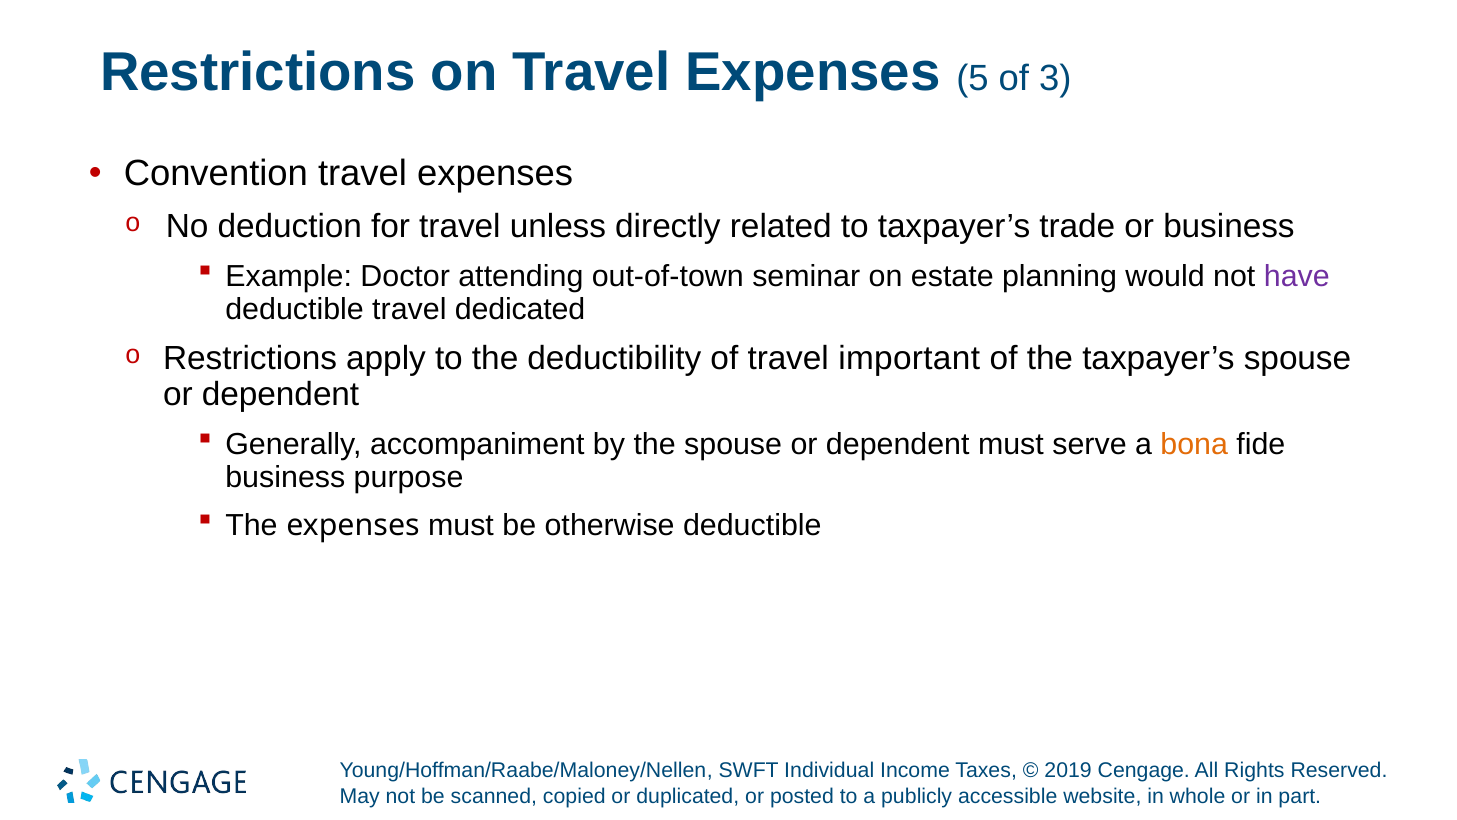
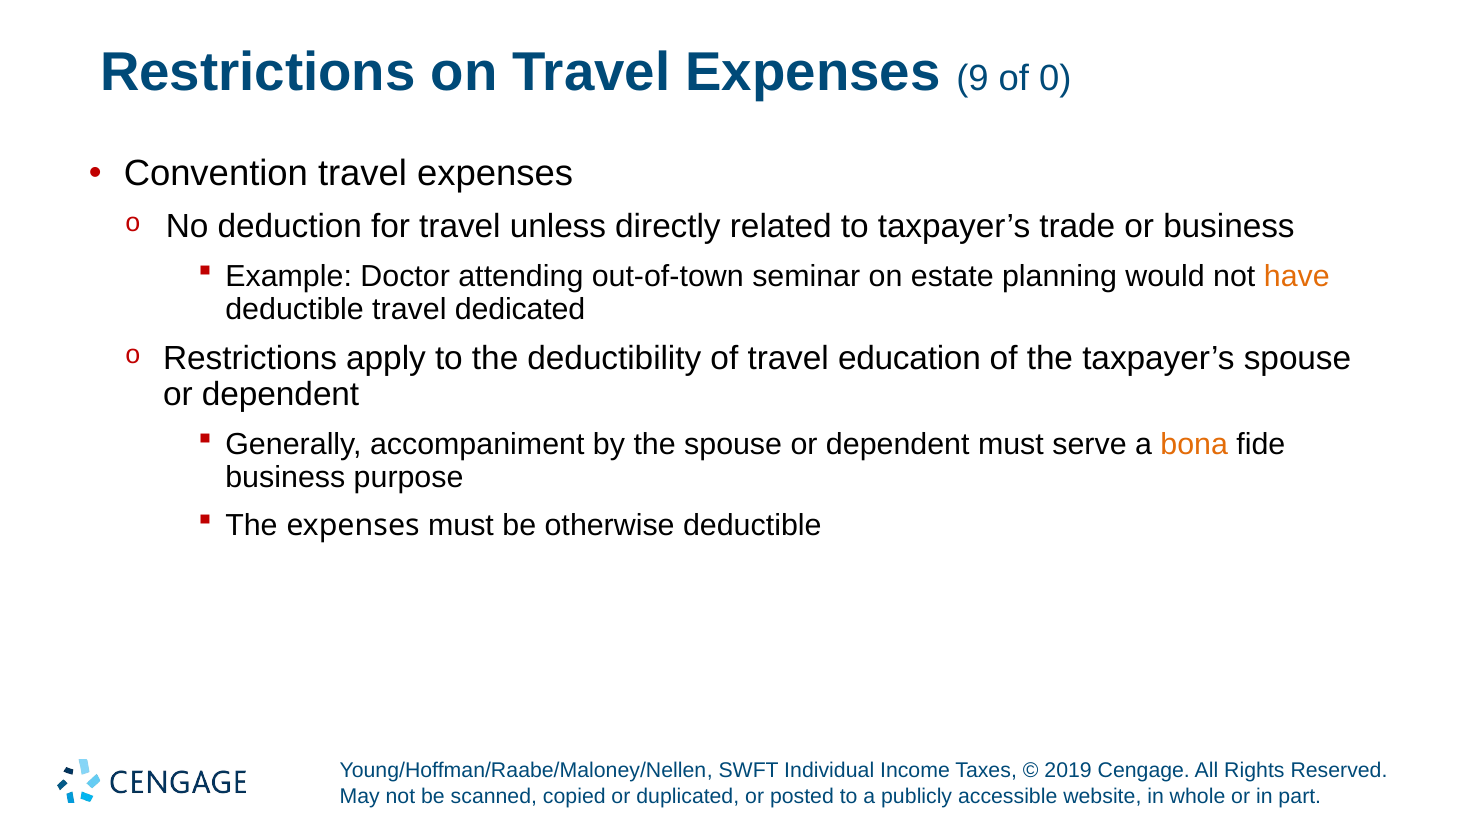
5: 5 -> 9 (972, 79)
3: 3 -> 0 (1055, 79)
have colour: purple -> orange (1297, 276)
important: important -> education (909, 358)
